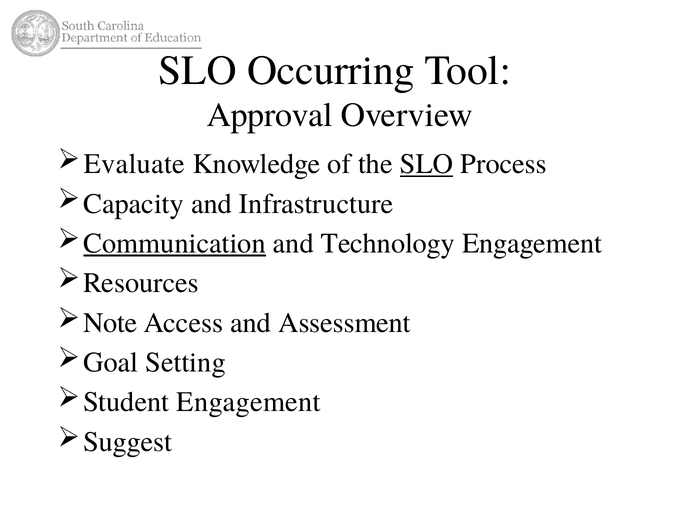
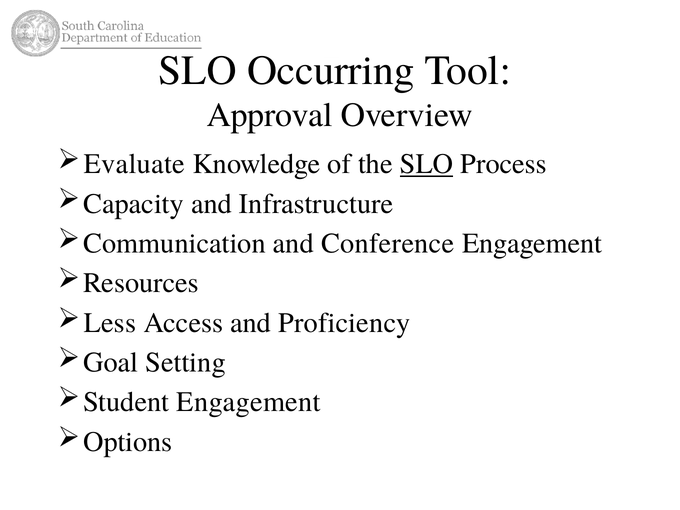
Communication underline: present -> none (175, 243)
Technology: Technology -> Conference (388, 243)
Note: Note -> Less (110, 323)
Assessment: Assessment -> Proficiency (344, 323)
Suggest: Suggest -> Options (128, 442)
